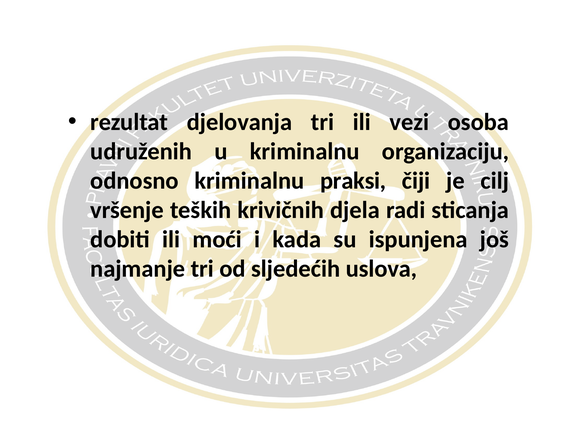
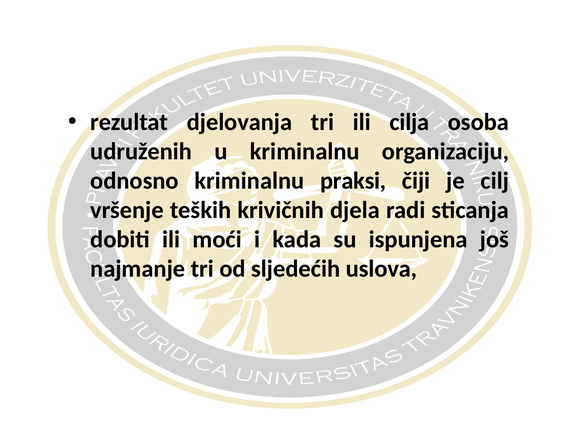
vezi: vezi -> cilja (409, 122)
